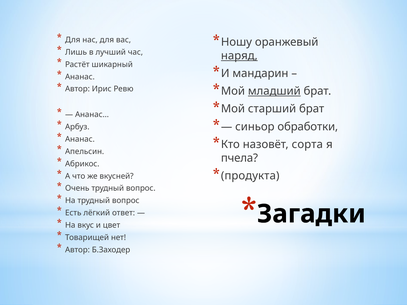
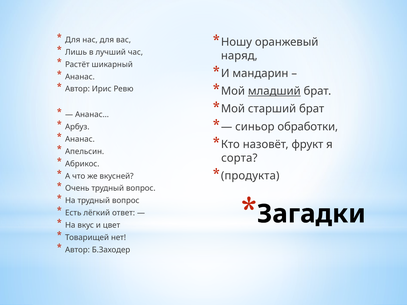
наряд underline: present -> none (239, 56)
сорта: сорта -> фрукт (307, 145)
пчела: пчела -> сорта (239, 158)
